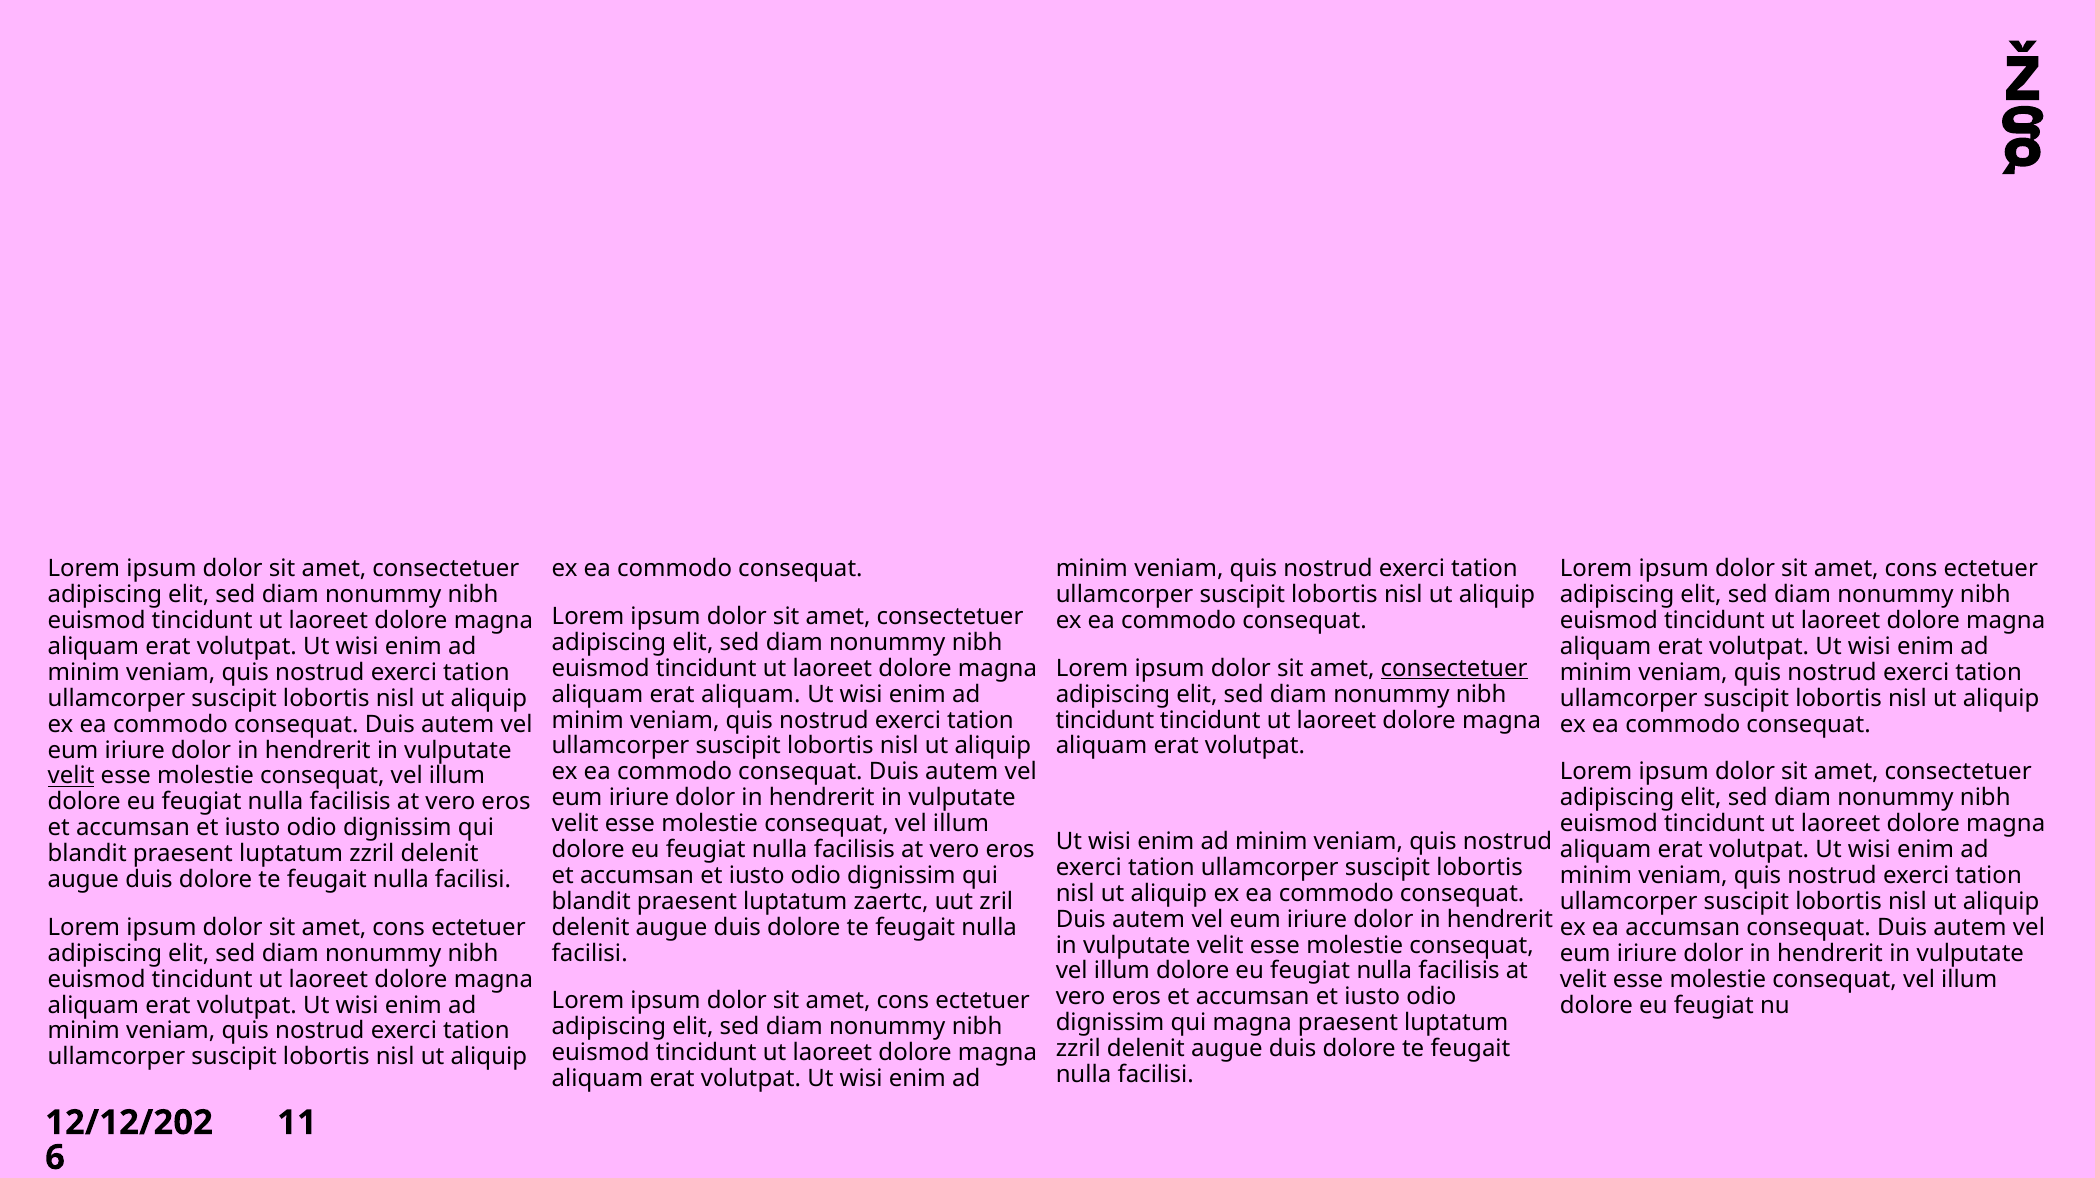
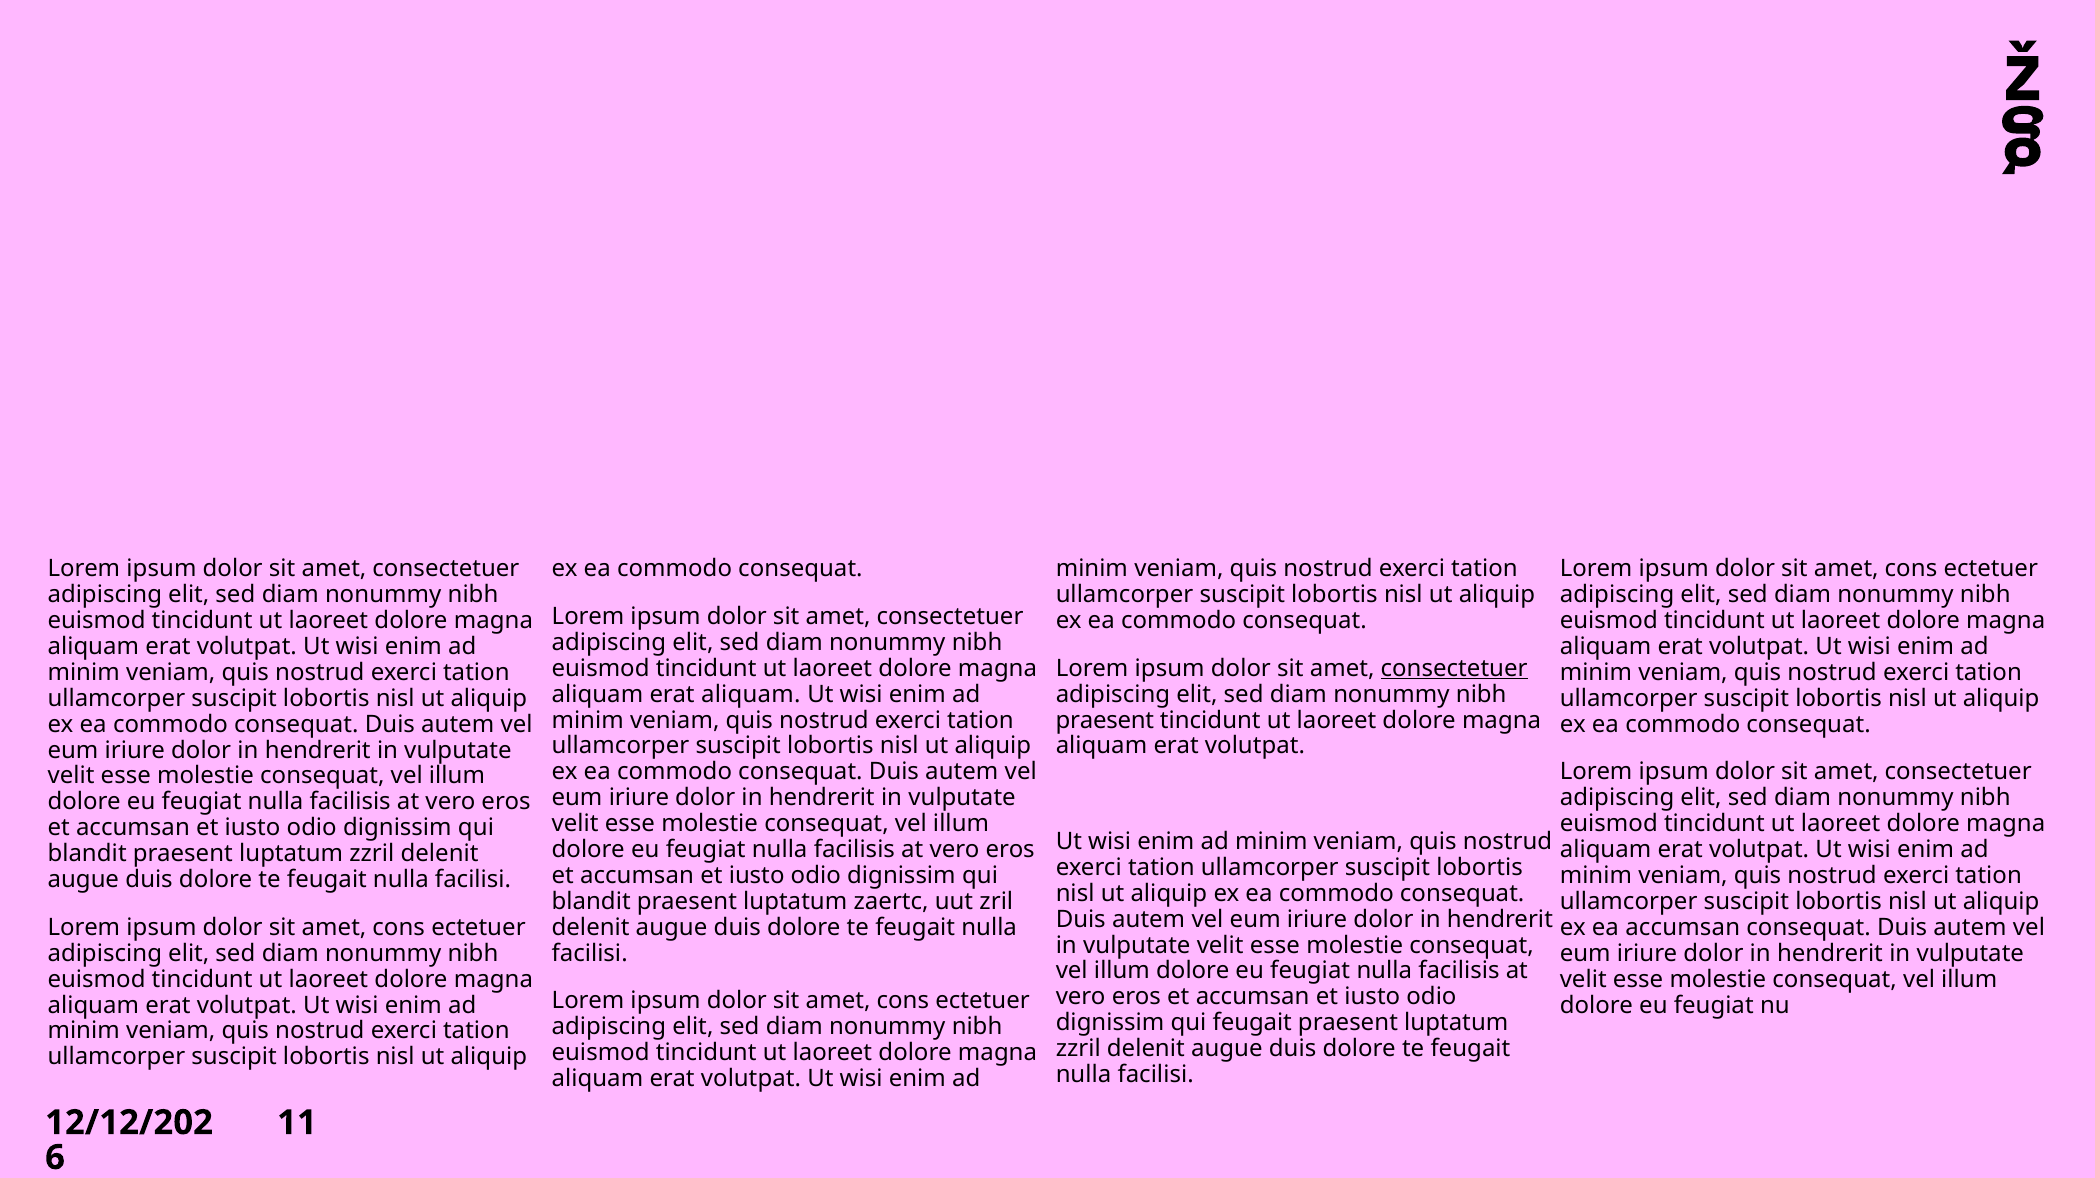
tincidunt: tincidunt -> praesent (1105, 720)
velit underline: present -> none (71, 776)
qui magna: magna -> feugait (1252, 1023)
